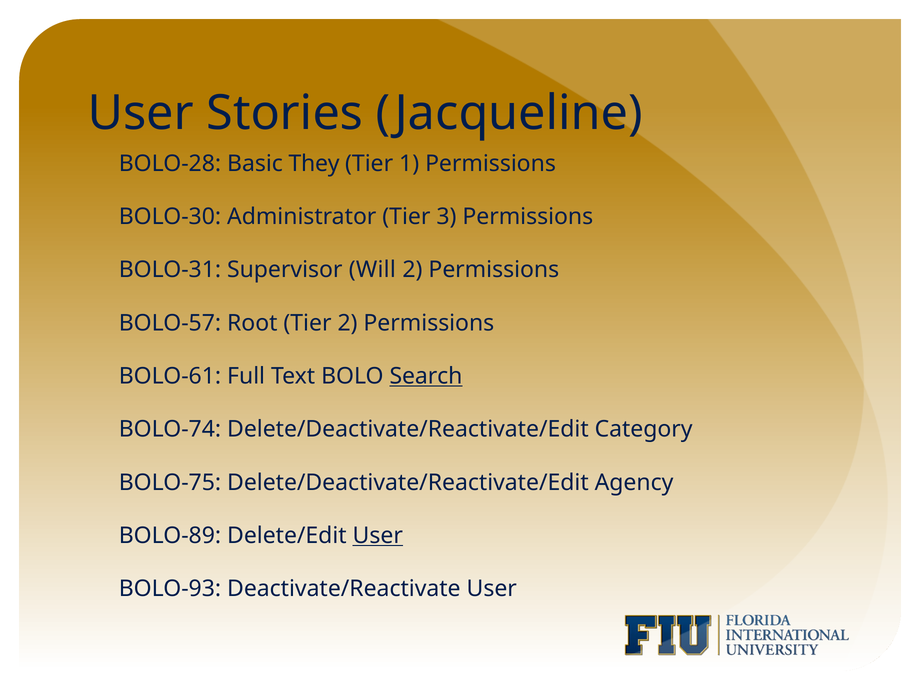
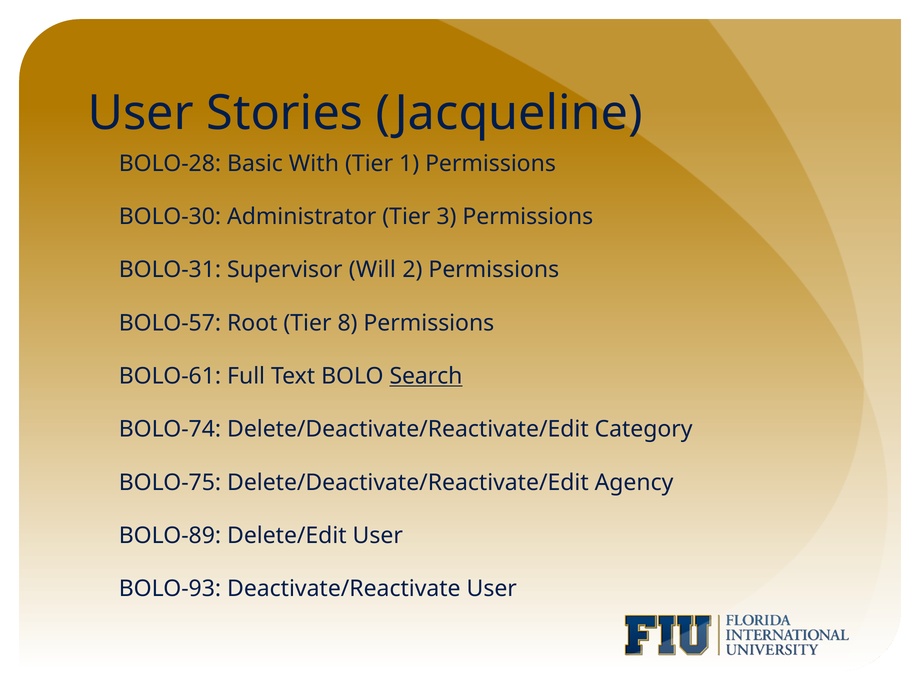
They: They -> With (314, 163)
Tier 2: 2 -> 8 (347, 323)
User underline: present -> none (378, 536)
